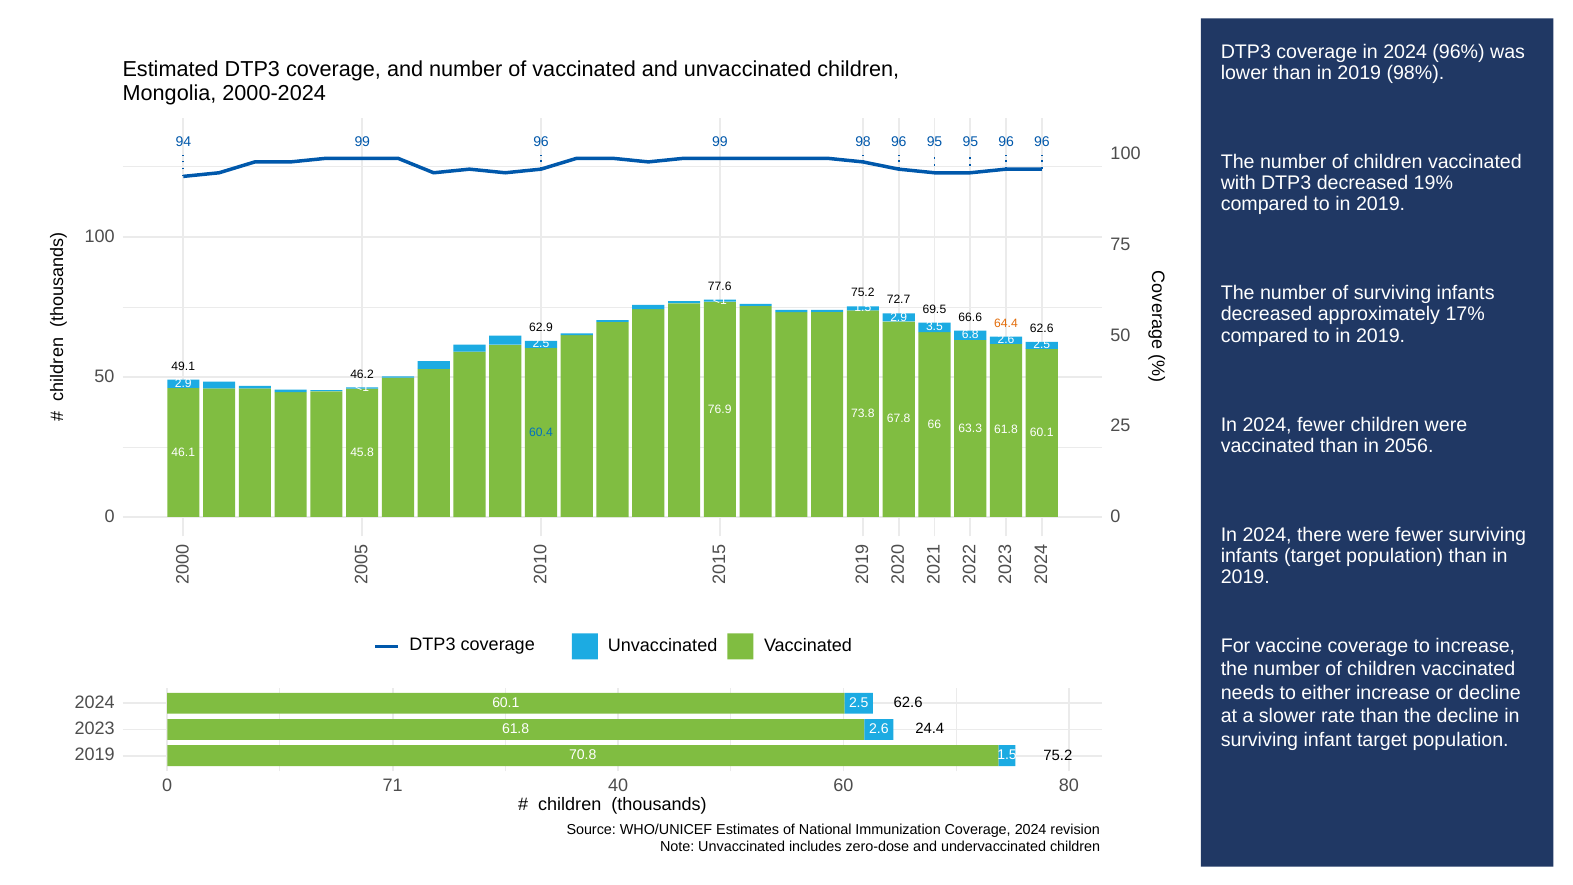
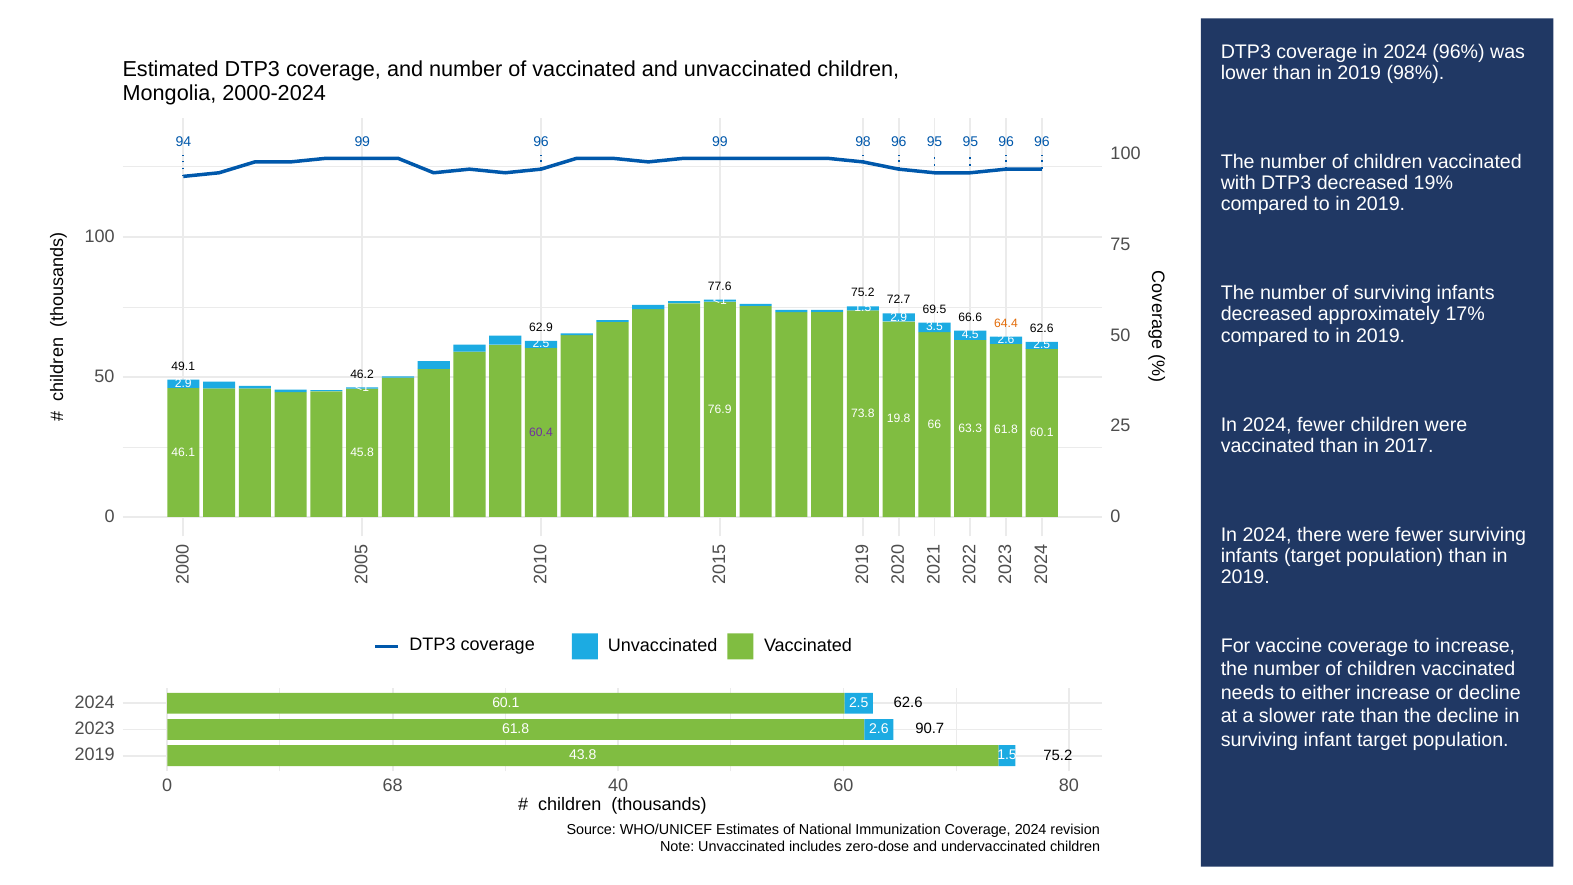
6.8: 6.8 -> 4.5 (970, 335)
67.8: 67.8 -> 19.8 (899, 419)
60.4 colour: blue -> purple (541, 432)
2056: 2056 -> 2017 (1409, 446)
24.4: 24.4 -> 90.7 (930, 729)
70.8: 70.8 -> 43.8 (583, 755)
71: 71 -> 68 (393, 785)
